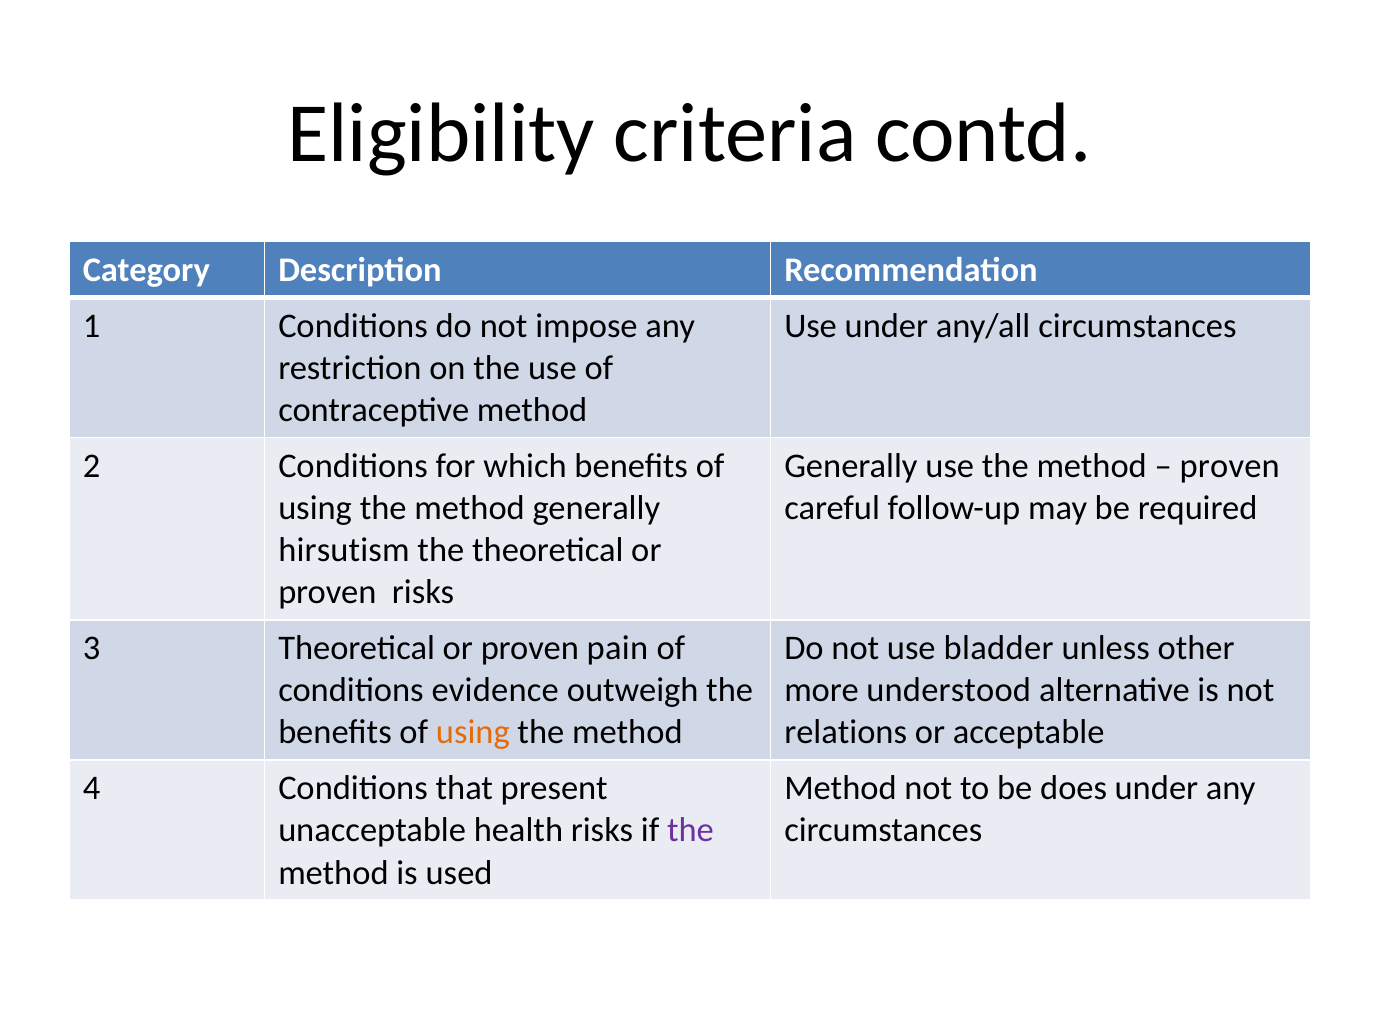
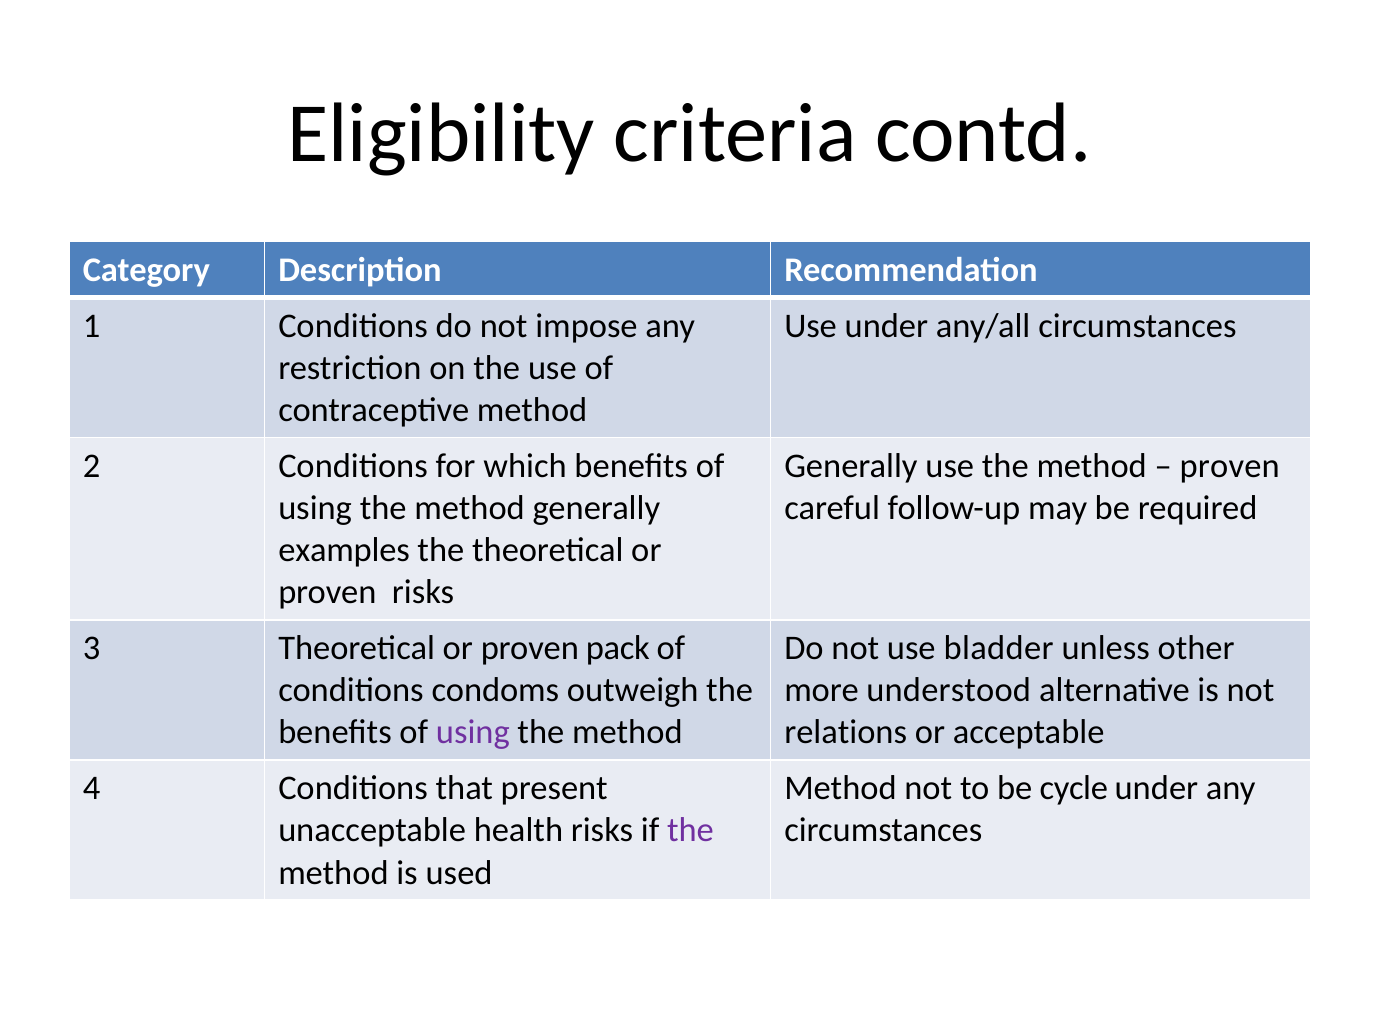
hirsutism: hirsutism -> examples (344, 550)
pain: pain -> pack (618, 648)
evidence: evidence -> condoms (495, 690)
using colour: orange -> purple (473, 733)
does: does -> cycle (1074, 788)
